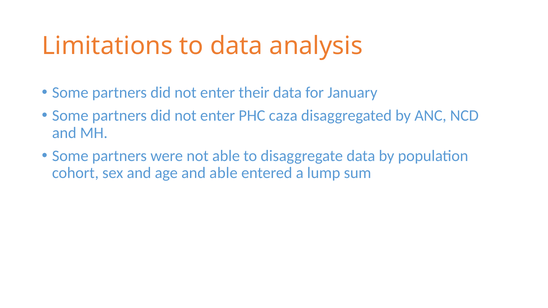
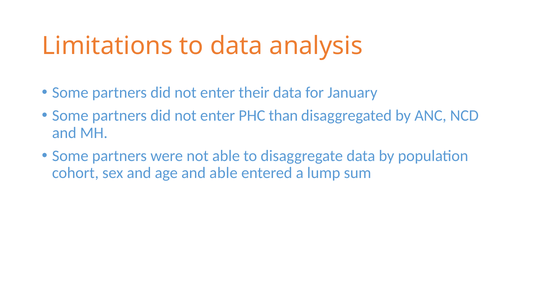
caza: caza -> than (283, 116)
